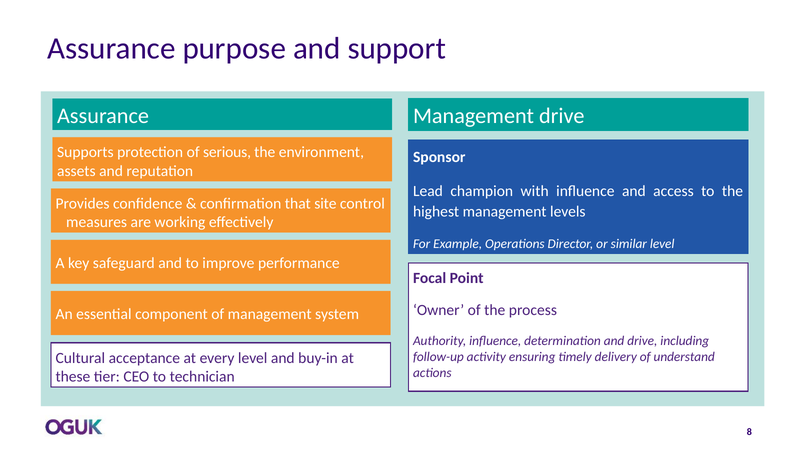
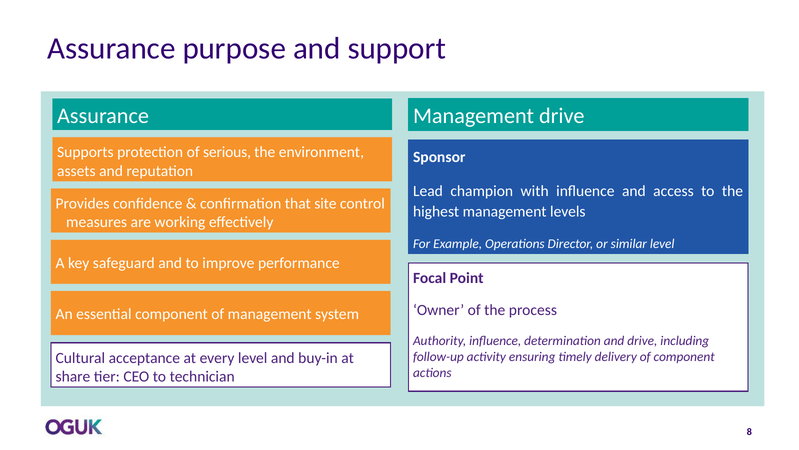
of understand: understand -> component (684, 356)
these: these -> share (73, 376)
